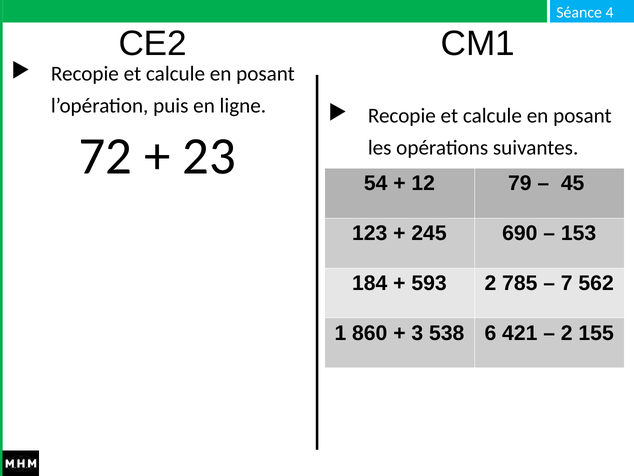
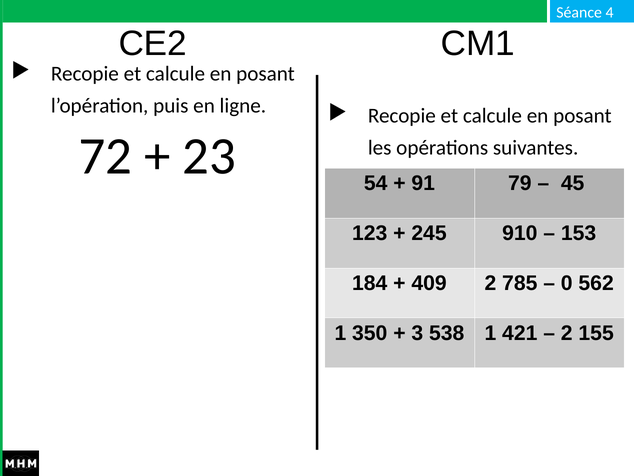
12: 12 -> 91 (423, 183)
690: 690 -> 910 (520, 233)
593: 593 -> 409 (429, 283)
7: 7 -> 0 (567, 283)
860: 860 -> 350 (370, 333)
538 6: 6 -> 1 (490, 333)
